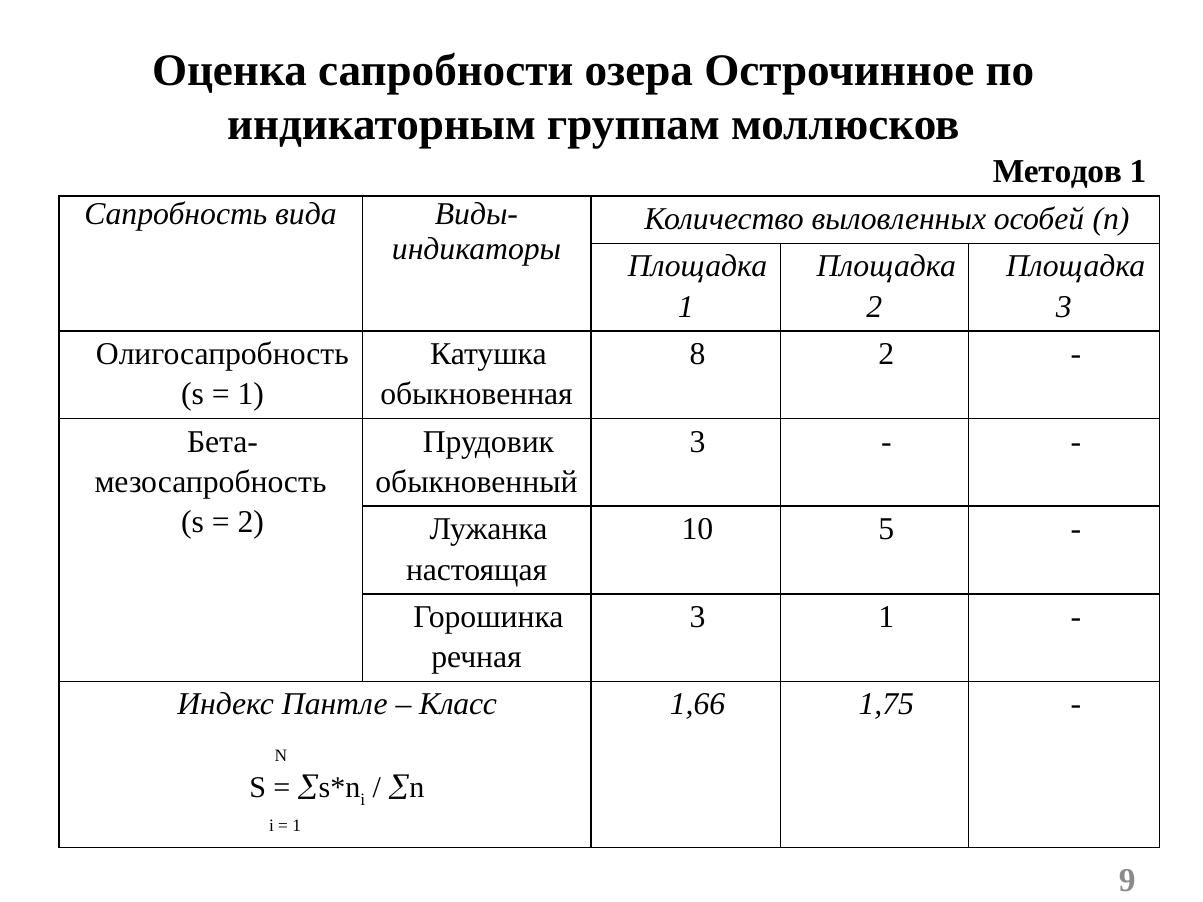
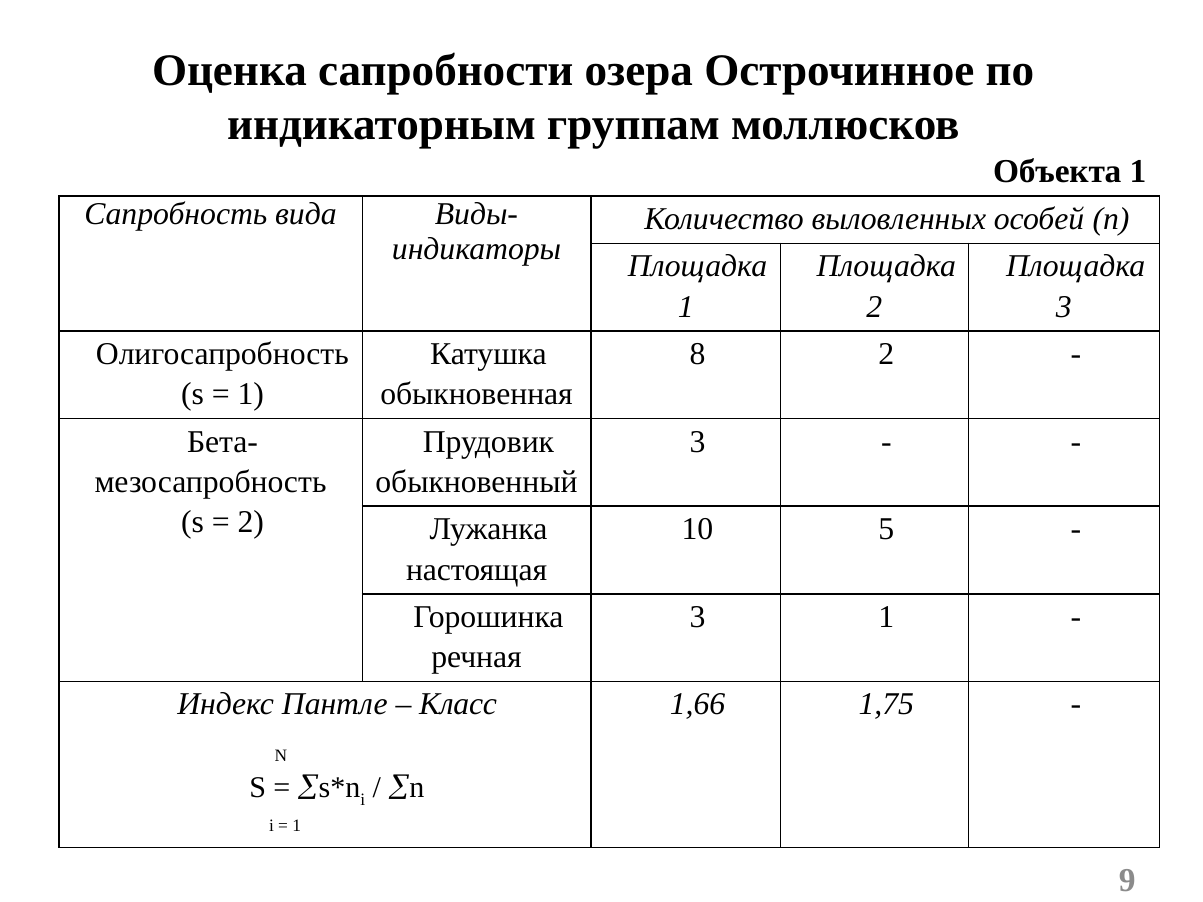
Методов: Методов -> Объекта (1057, 172)
